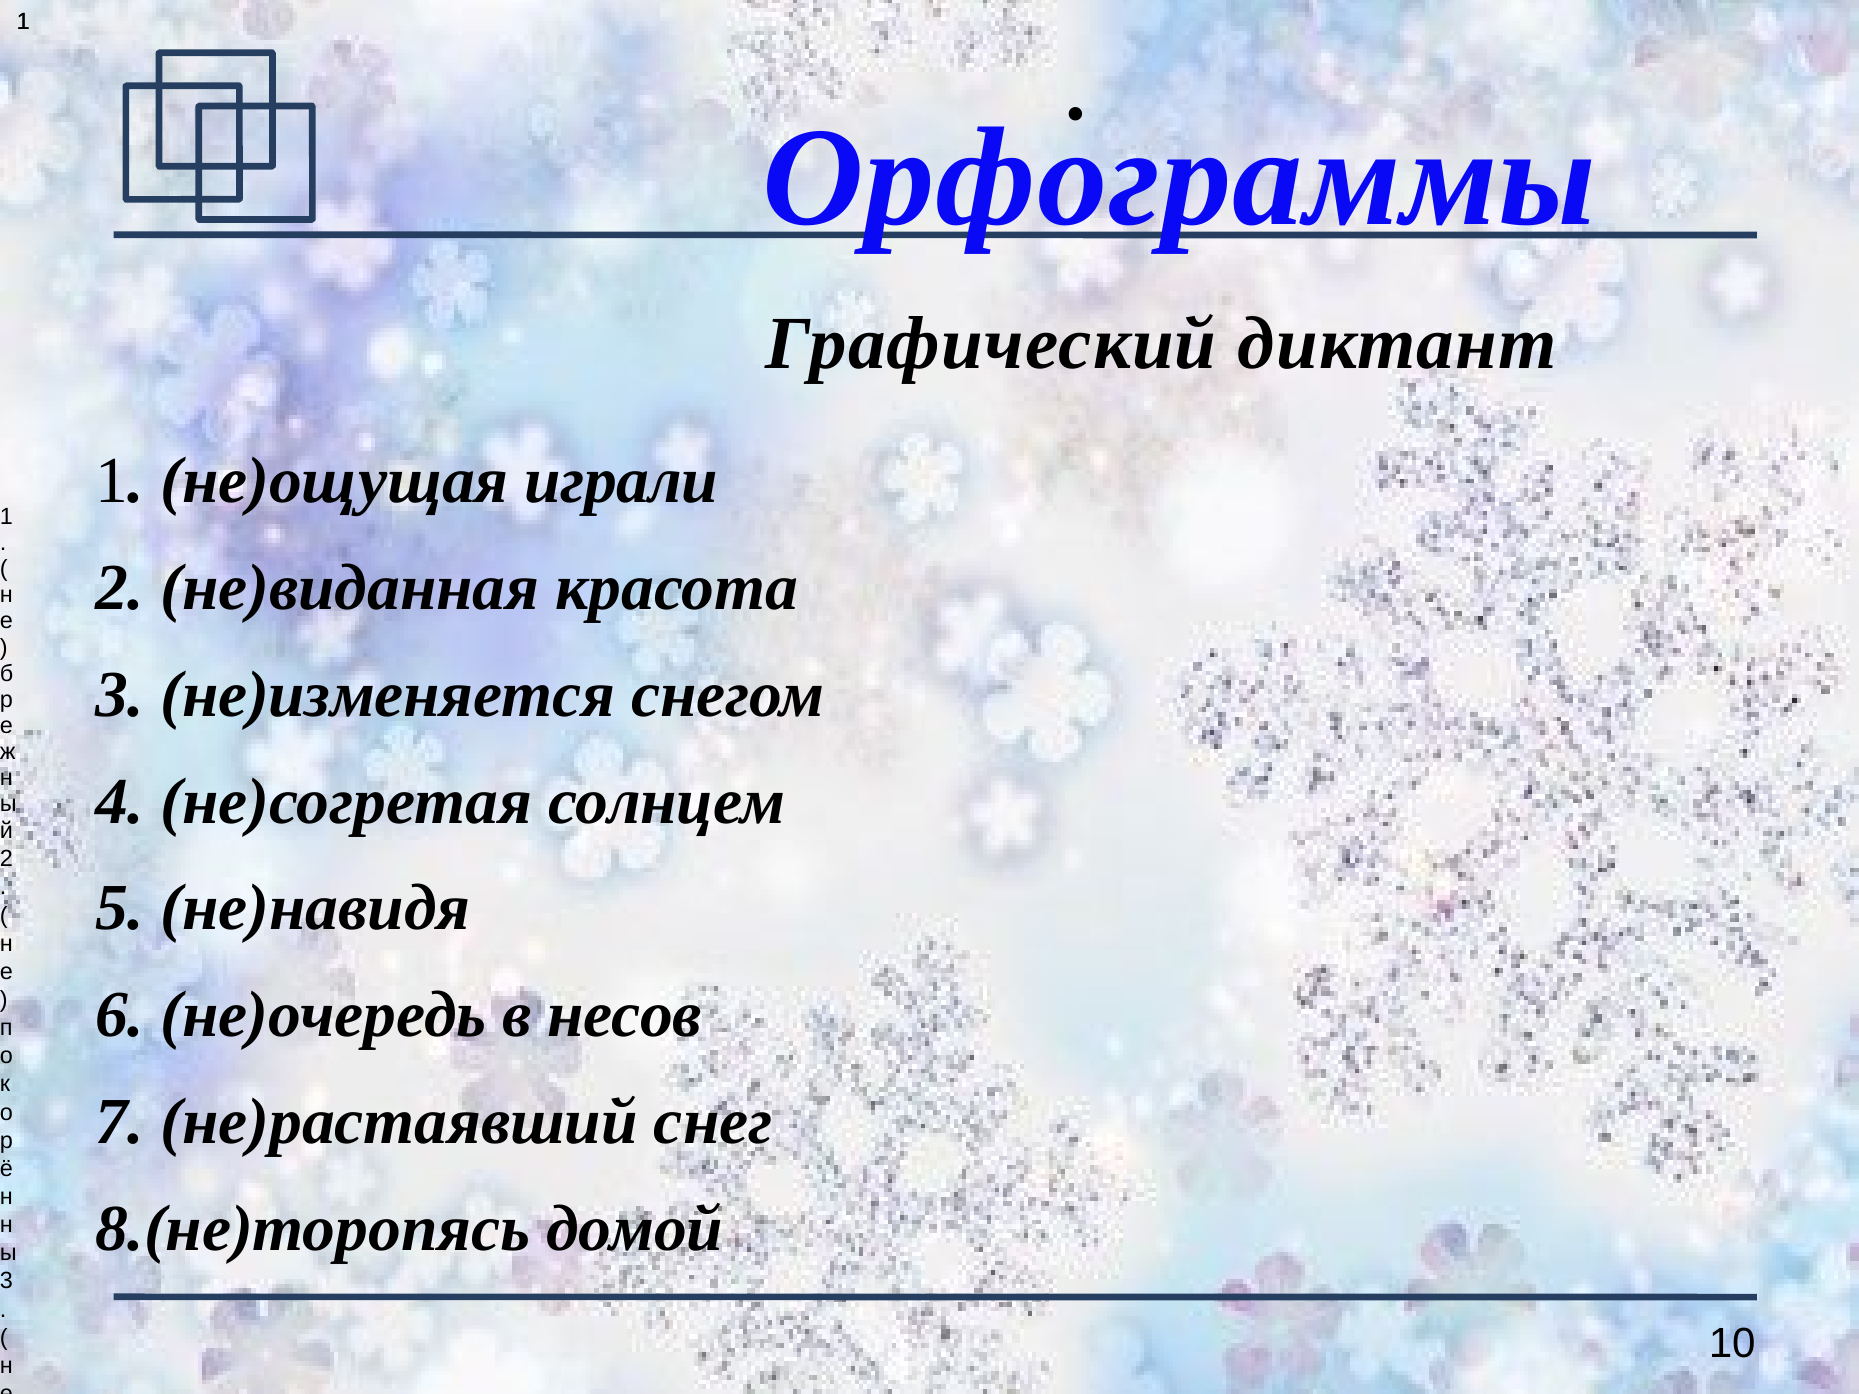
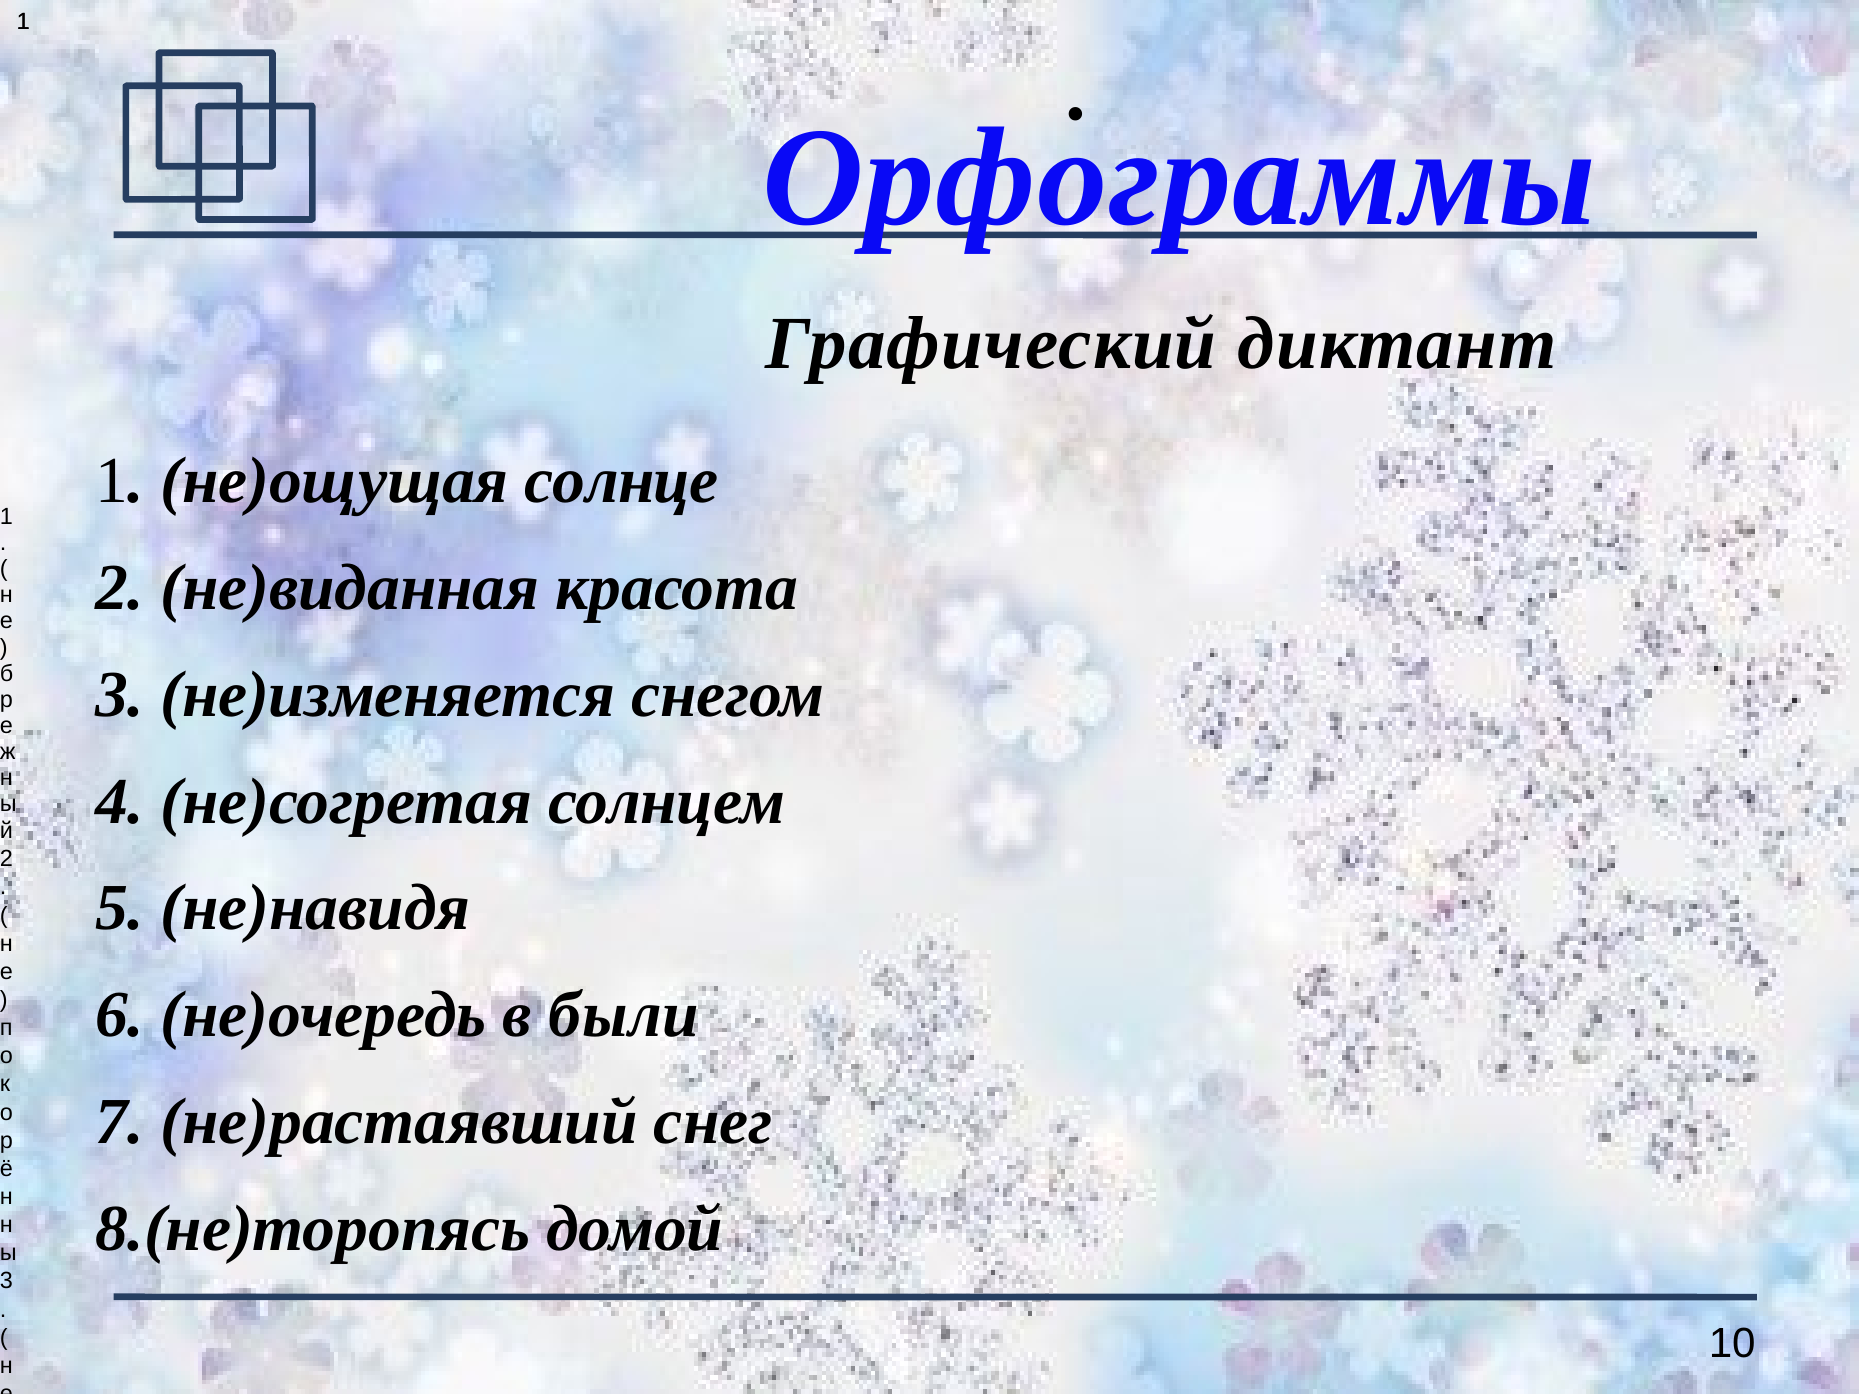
играли: играли -> солнце (622, 481)
несов: несов -> были (624, 1015)
